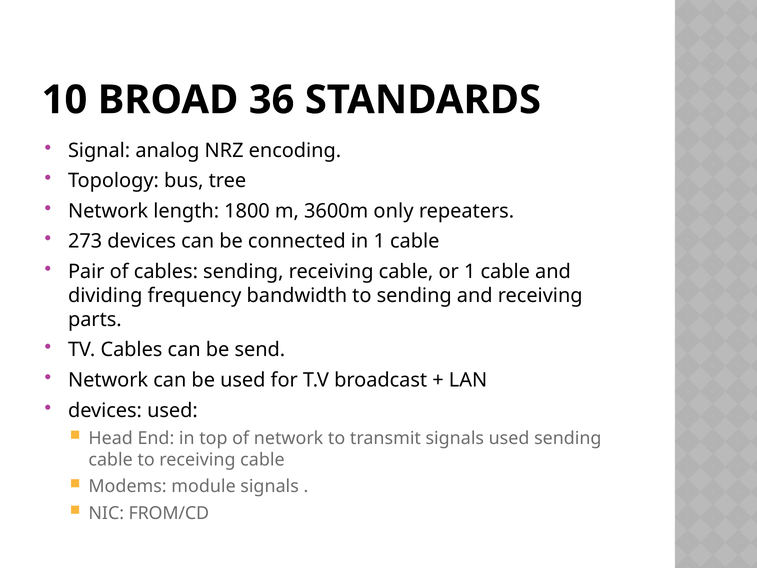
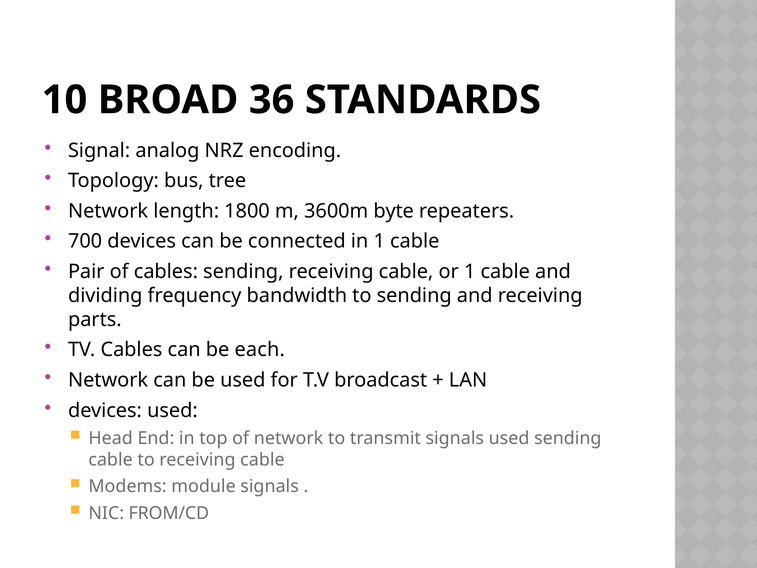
only: only -> byte (394, 211)
273: 273 -> 700 (85, 241)
send: send -> each (260, 350)
